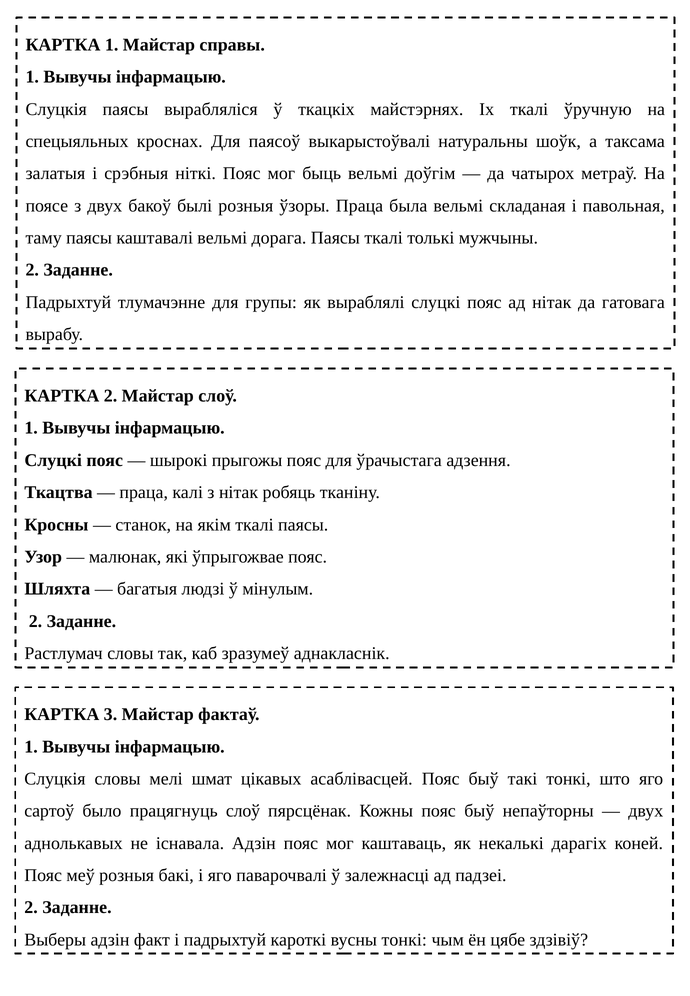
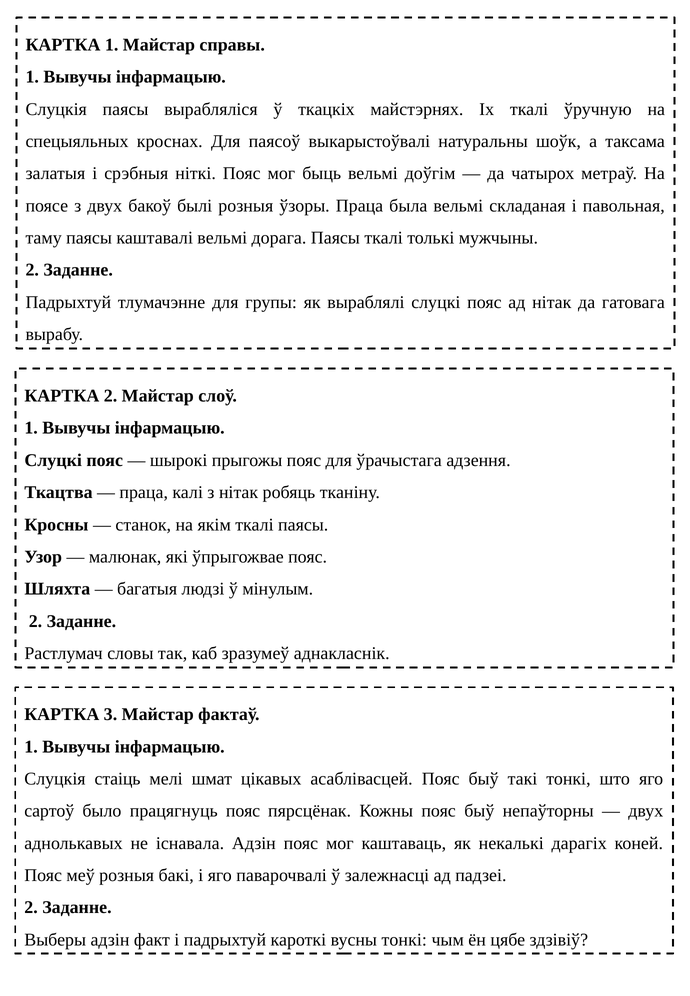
Слуцкія словы: словы -> стаіць (118, 779)
працягнуць слоў: слоў -> пояс (243, 812)
